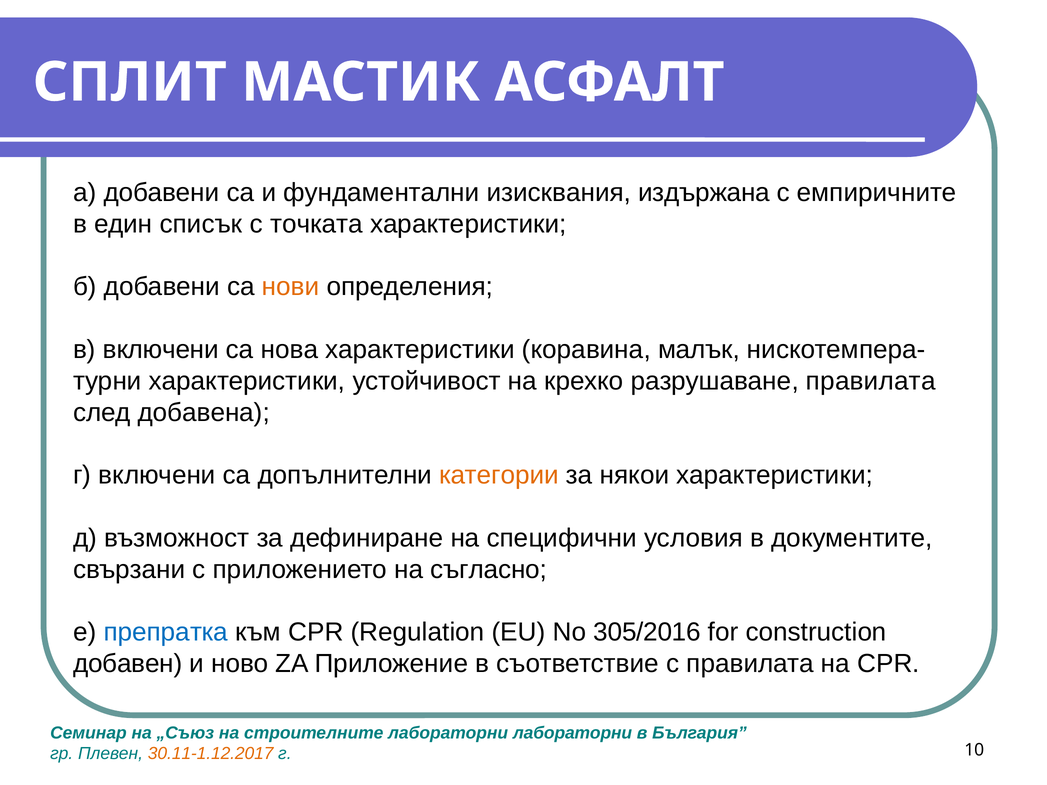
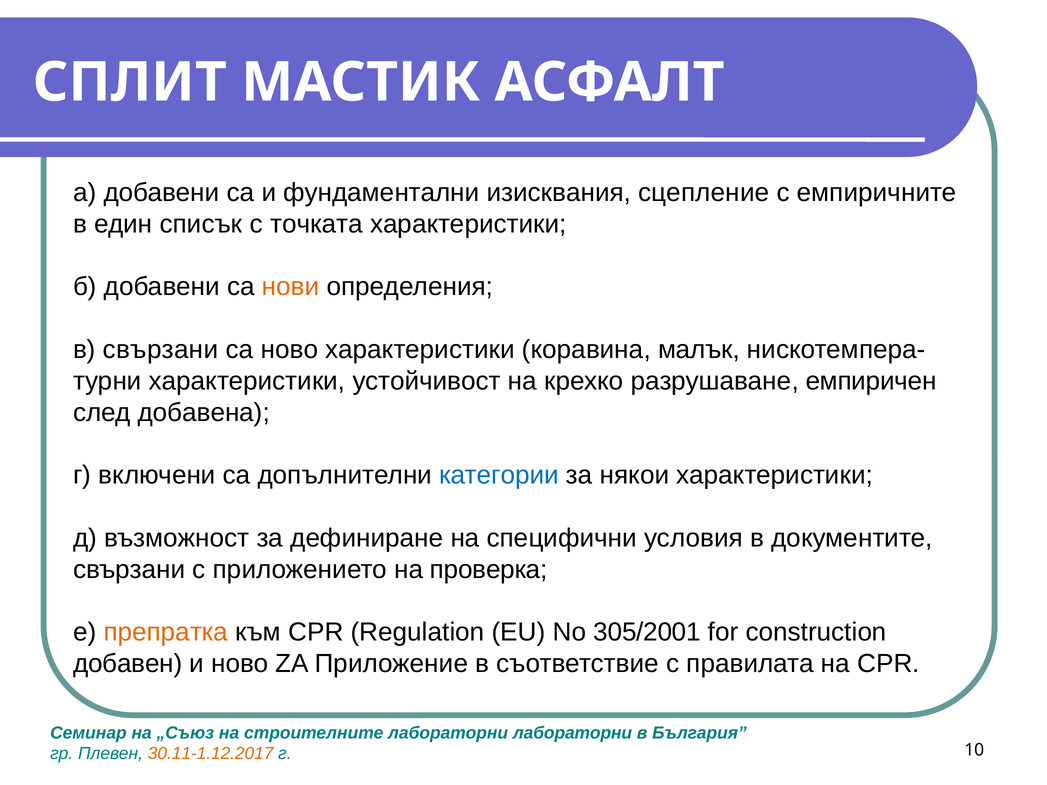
издържана: издържана -> сцепление (704, 193)
в включени: включени -> свързани (161, 350)
са нова: нова -> ново (290, 350)
разрушаване правилата: правилата -> емпиричен (871, 381)
категории colour: orange -> blue (499, 475)
съгласно: съгласно -> проверка (489, 570)
препратка colour: blue -> orange (166, 632)
305/2016: 305/2016 -> 305/2001 (647, 632)
